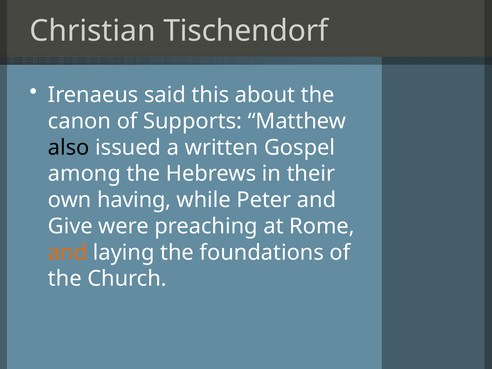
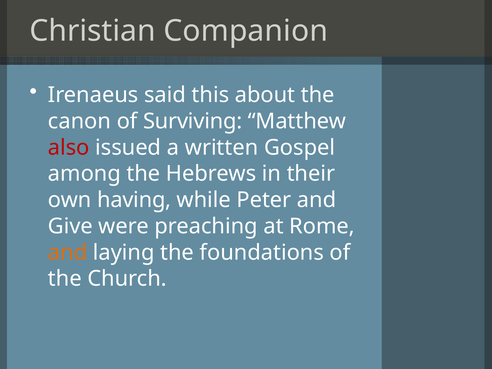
Tischendorf: Tischendorf -> Companion (246, 31)
Supports: Supports -> Surviving (193, 121)
also colour: black -> red (69, 148)
